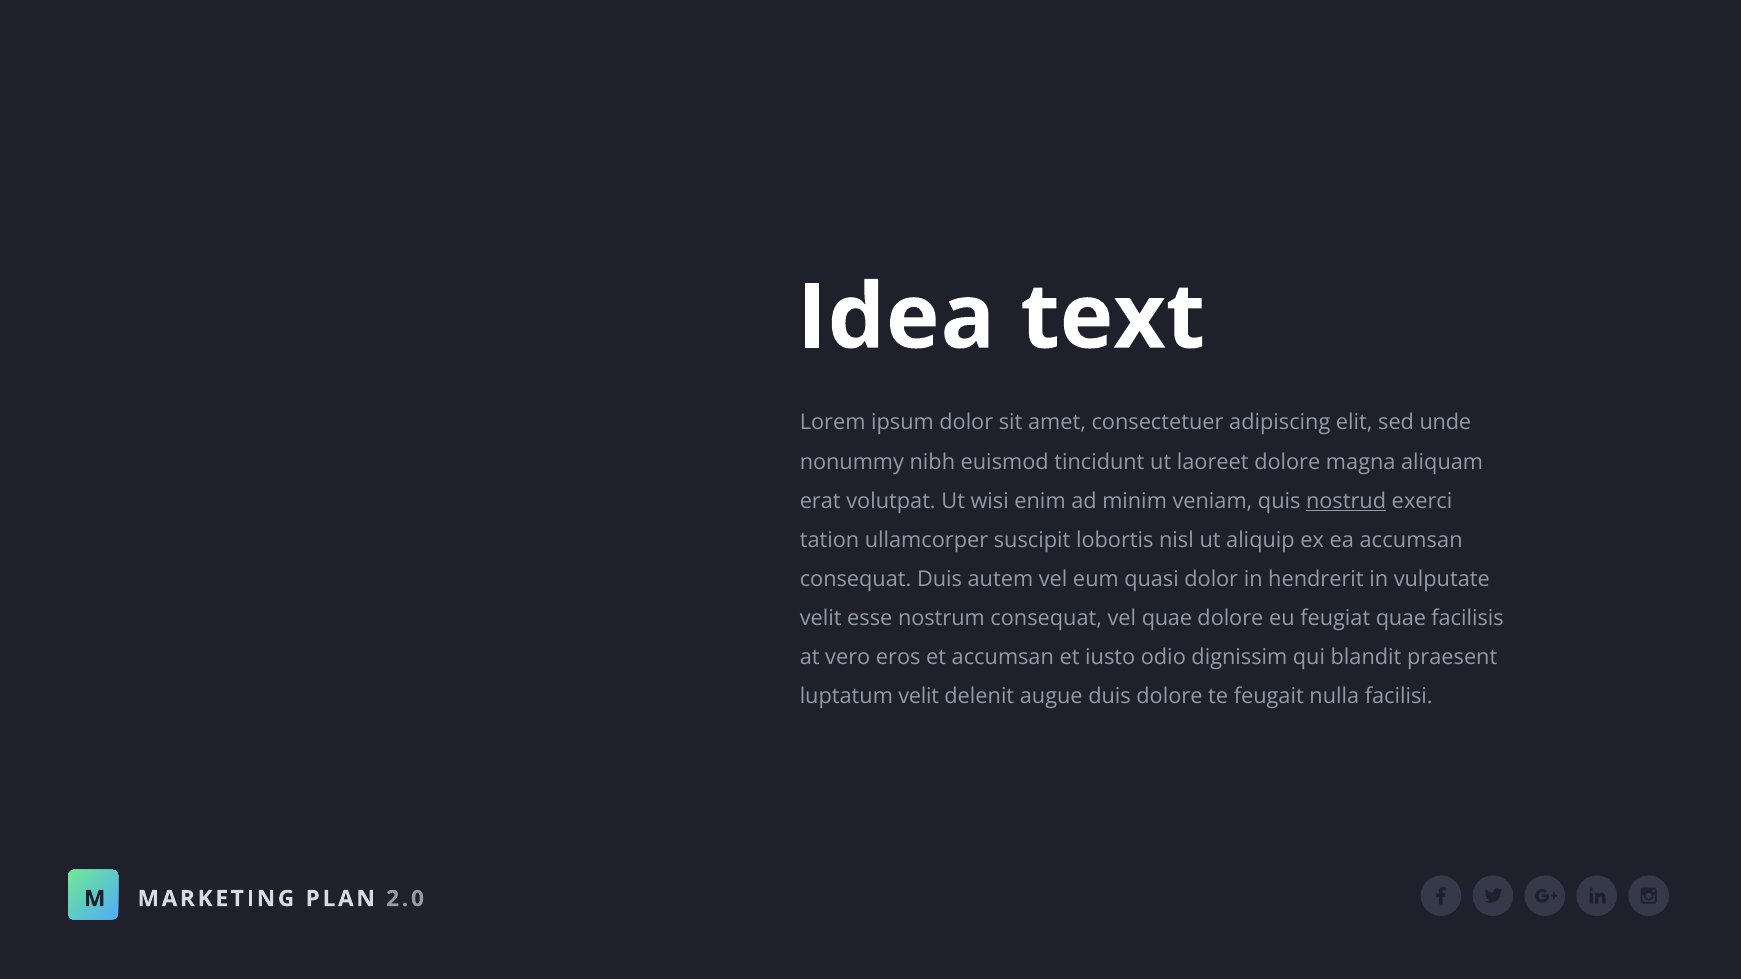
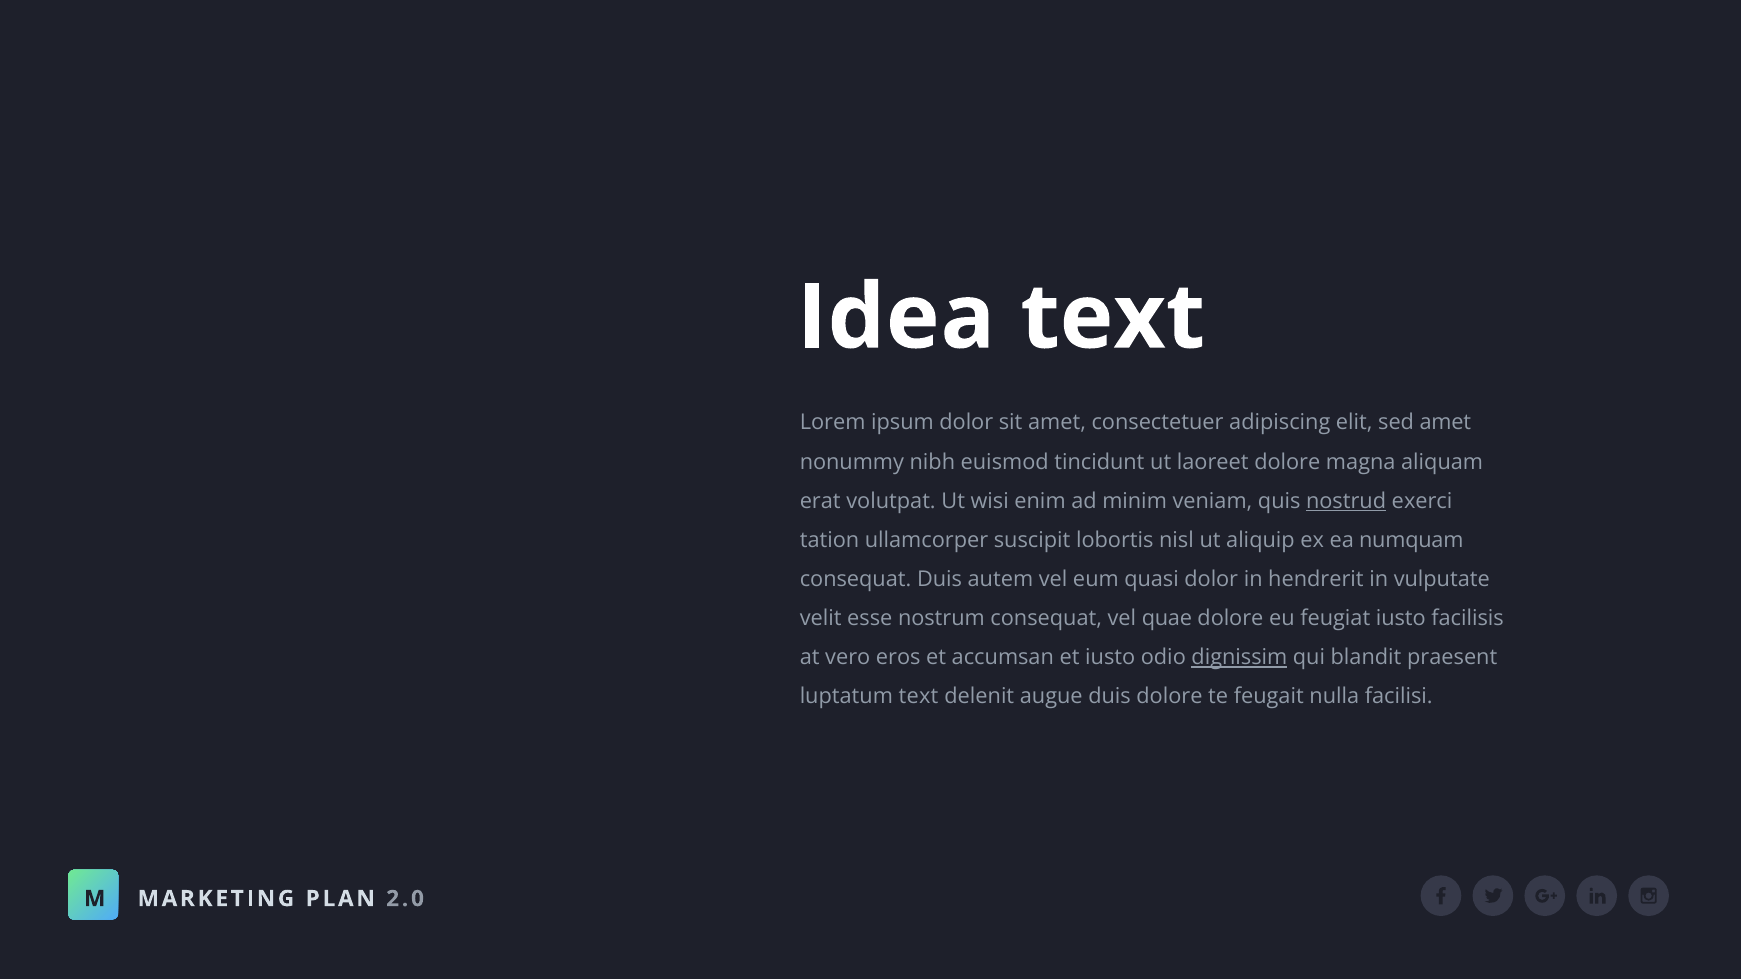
sed unde: unde -> amet (1445, 423)
ea accumsan: accumsan -> numquam (1411, 540)
feugiat quae: quae -> iusto (1401, 619)
dignissim underline: none -> present (1239, 658)
luptatum velit: velit -> text (919, 697)
